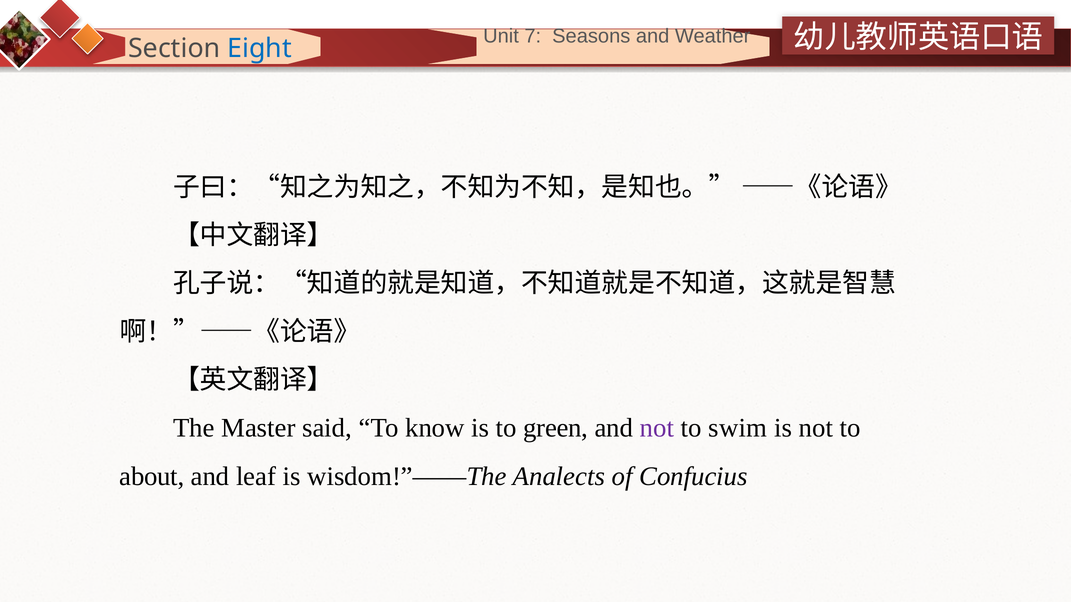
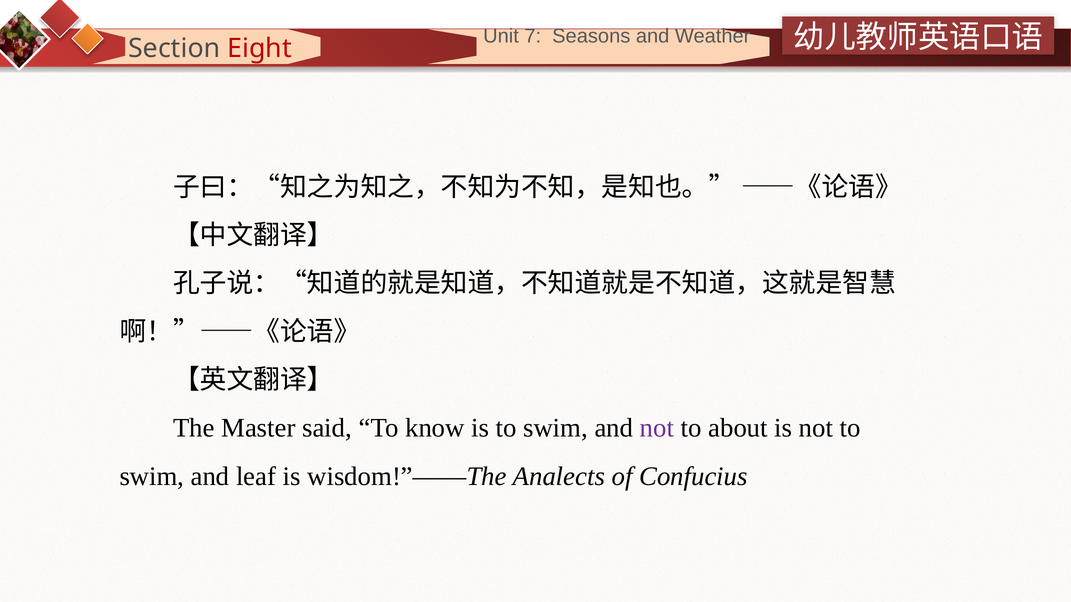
Eight colour: blue -> red (259, 48)
is to green: green -> swim (556, 428)
swim: swim -> about (738, 428)
about: about -> swim (152, 477)
